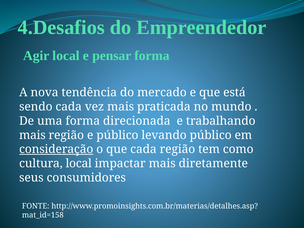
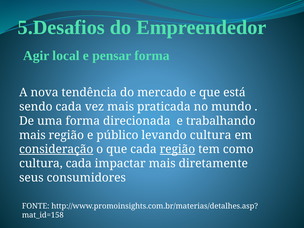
4.Desafios: 4.Desafios -> 5.Desafios (61, 27)
levando público: público -> cultura (211, 135)
região underline: none -> present (177, 149)
cultura local: local -> cada (79, 164)
